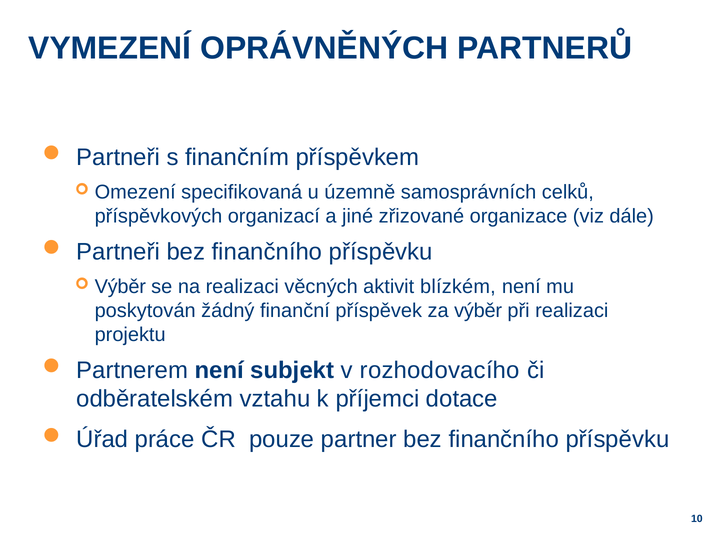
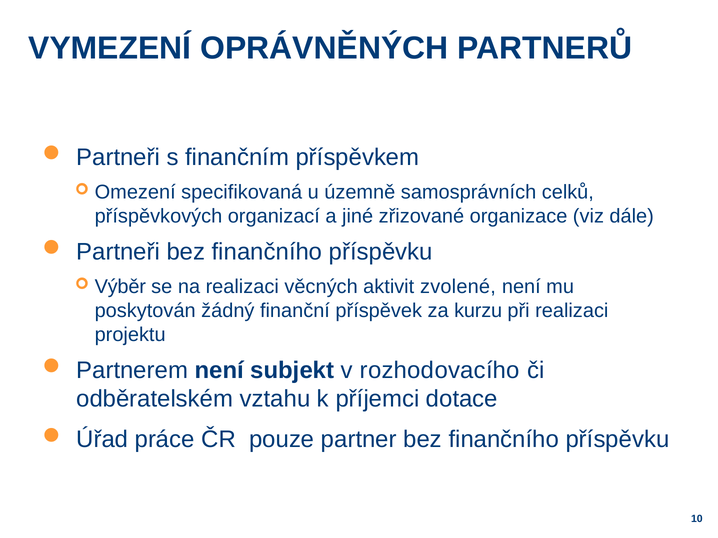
blízkém: blízkém -> zvolené (458, 287)
za výběr: výběr -> kurzu (478, 311)
